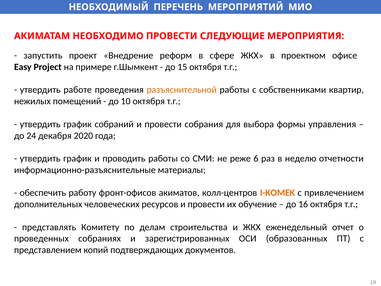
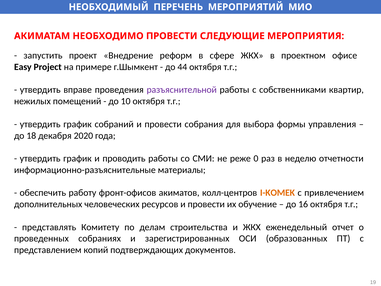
15: 15 -> 44 (182, 67)
работе: работе -> вправе (78, 90)
разъяснительной colour: orange -> purple (182, 90)
24: 24 -> 18 (31, 135)
6: 6 -> 0 (256, 158)
